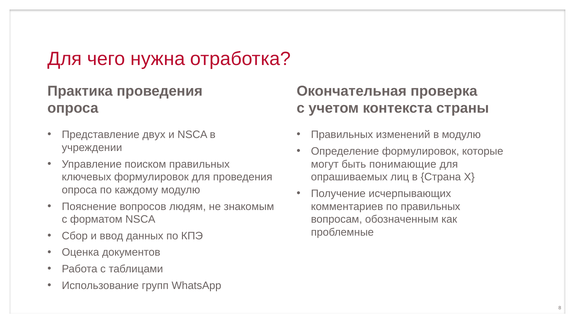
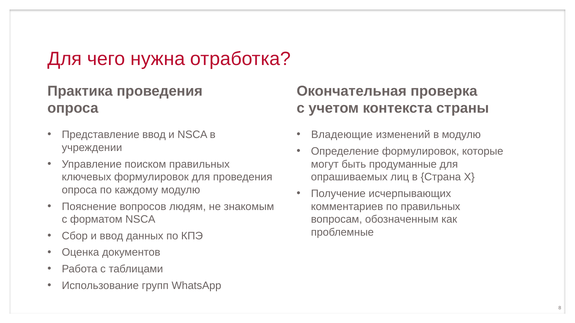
Представление двух: двух -> ввод (154, 135)
Правильных: Правильных -> Владеющие (342, 135)
понимающие: понимающие -> продуманные (403, 164)
